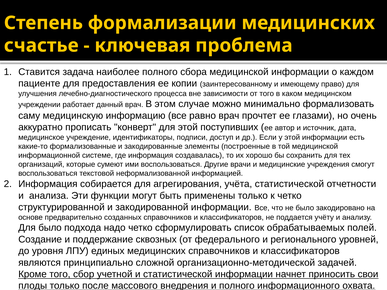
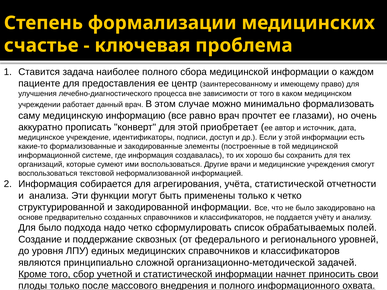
копии: копии -> центр (184, 83)
поступивших: поступивших -> приобретает (229, 127)
